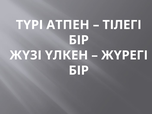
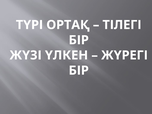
АТПЕН: АТПЕН -> ОРТАҚ (68, 25)
